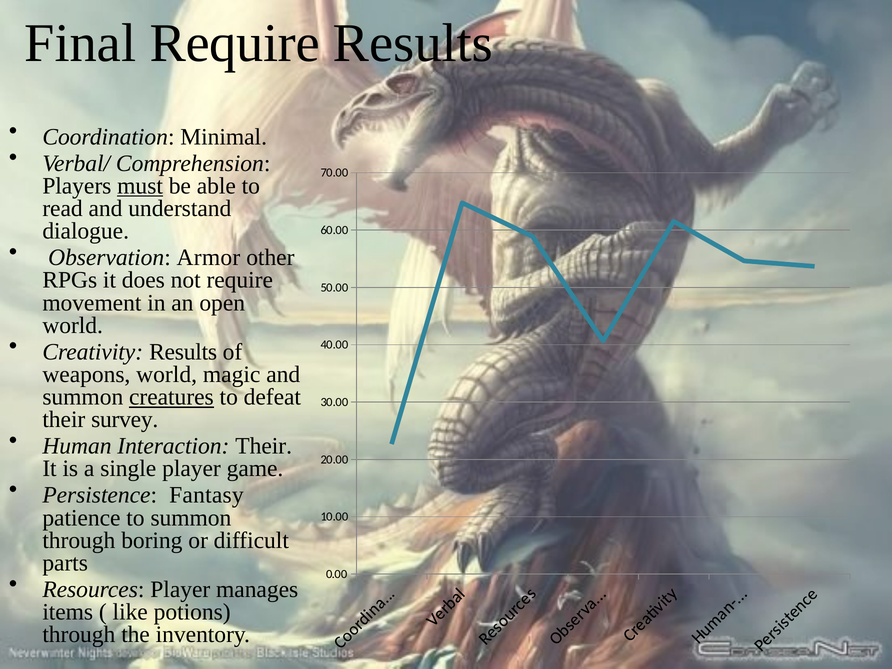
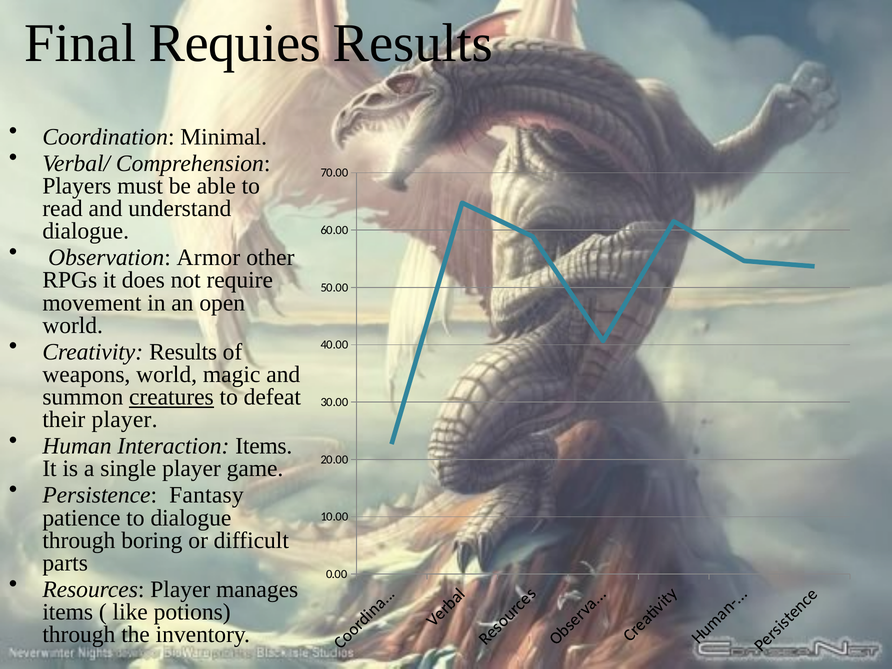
Final Require: Require -> Requies (235, 43)
must underline: present -> none (140, 186)
their survey: survey -> player (125, 420)
Interaction Their: Their -> Items (264, 446)
to summon: summon -> dialogue (191, 518)
